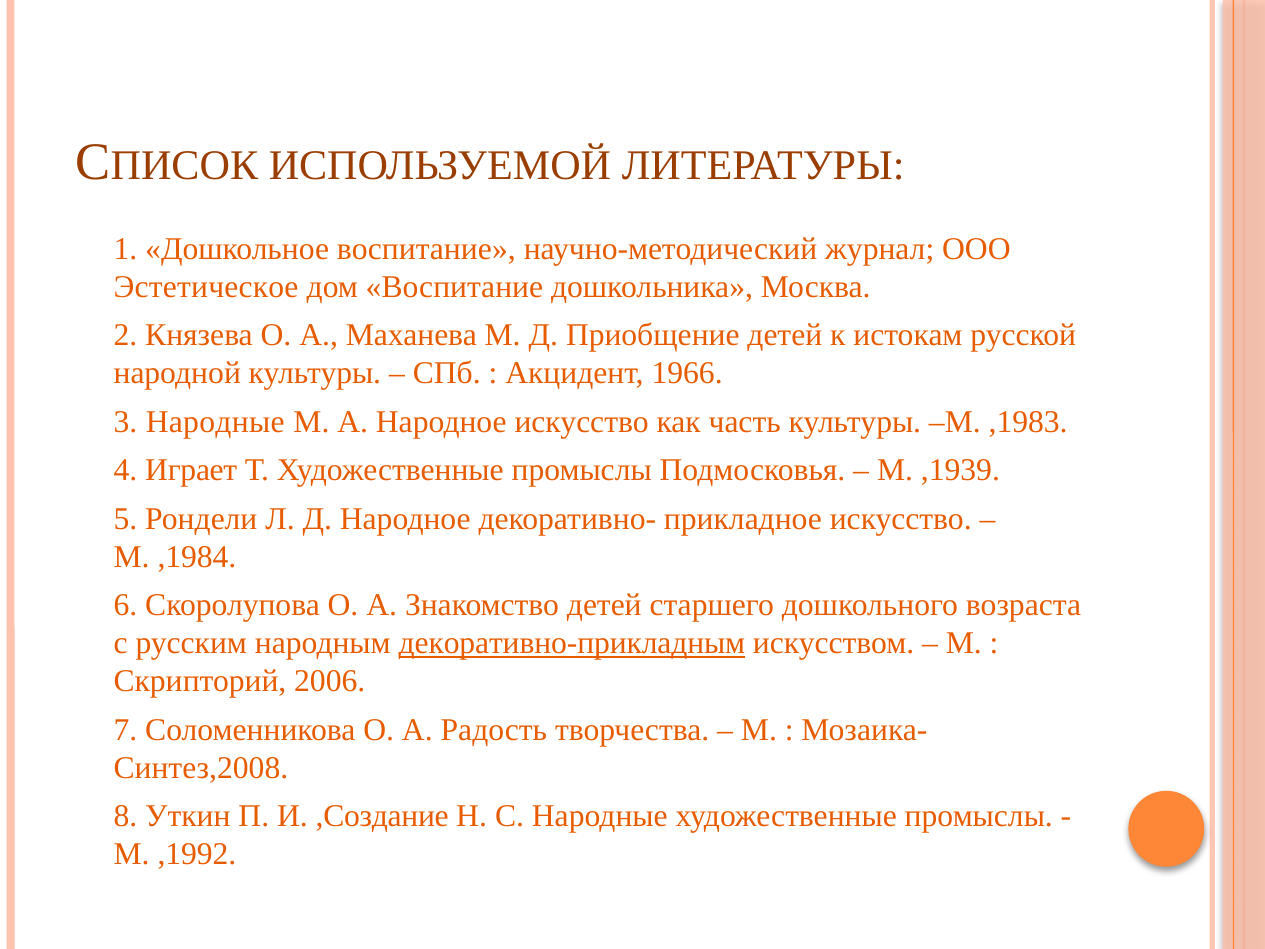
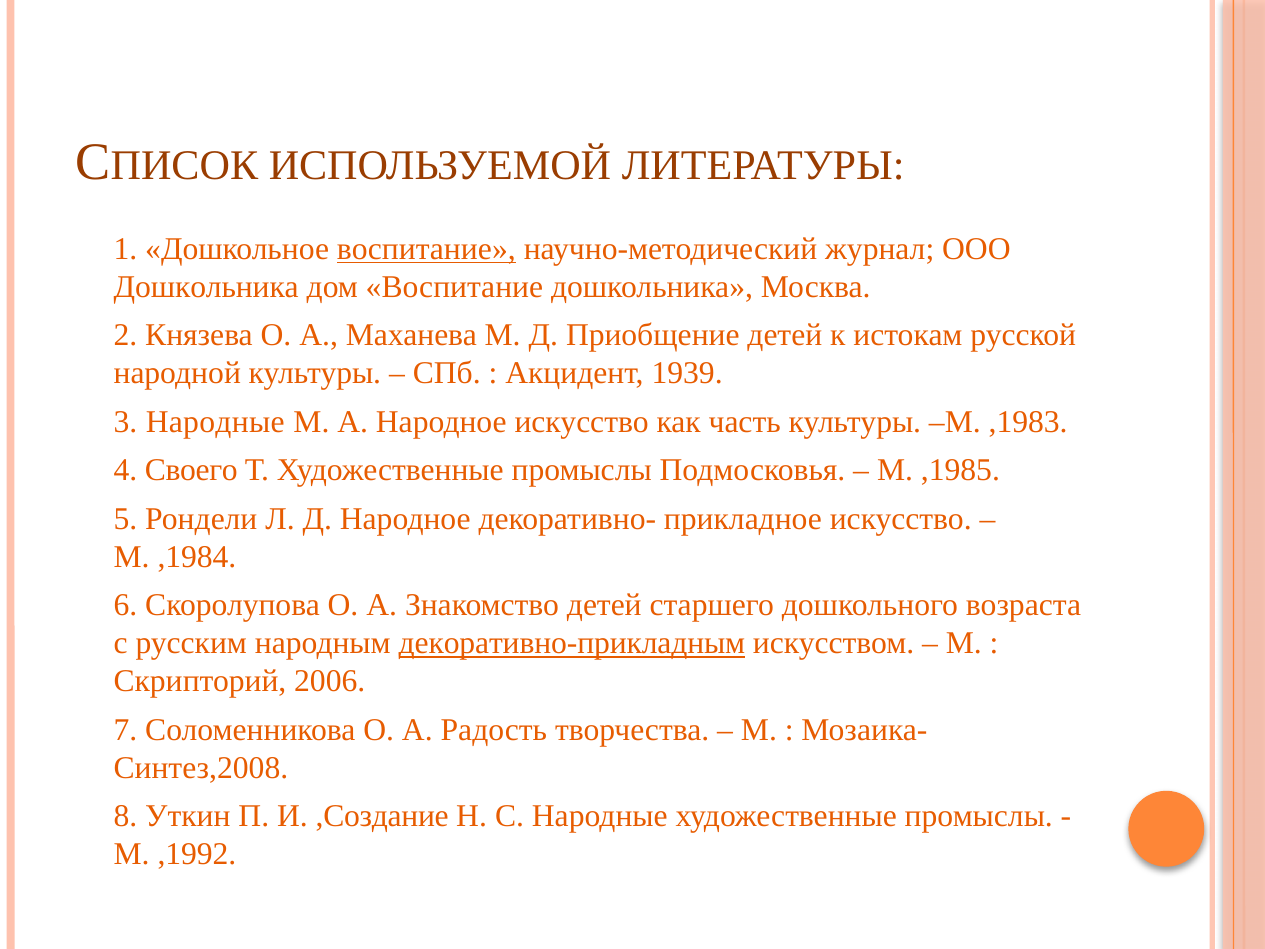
воспитание underline: none -> present (426, 249)
Эстетическое: Эстетическое -> Дошкольника (206, 287)
1966: 1966 -> 1939 (687, 373)
Играет: Играет -> Своего (191, 470)
,1939: ,1939 -> ,1985 (960, 470)
